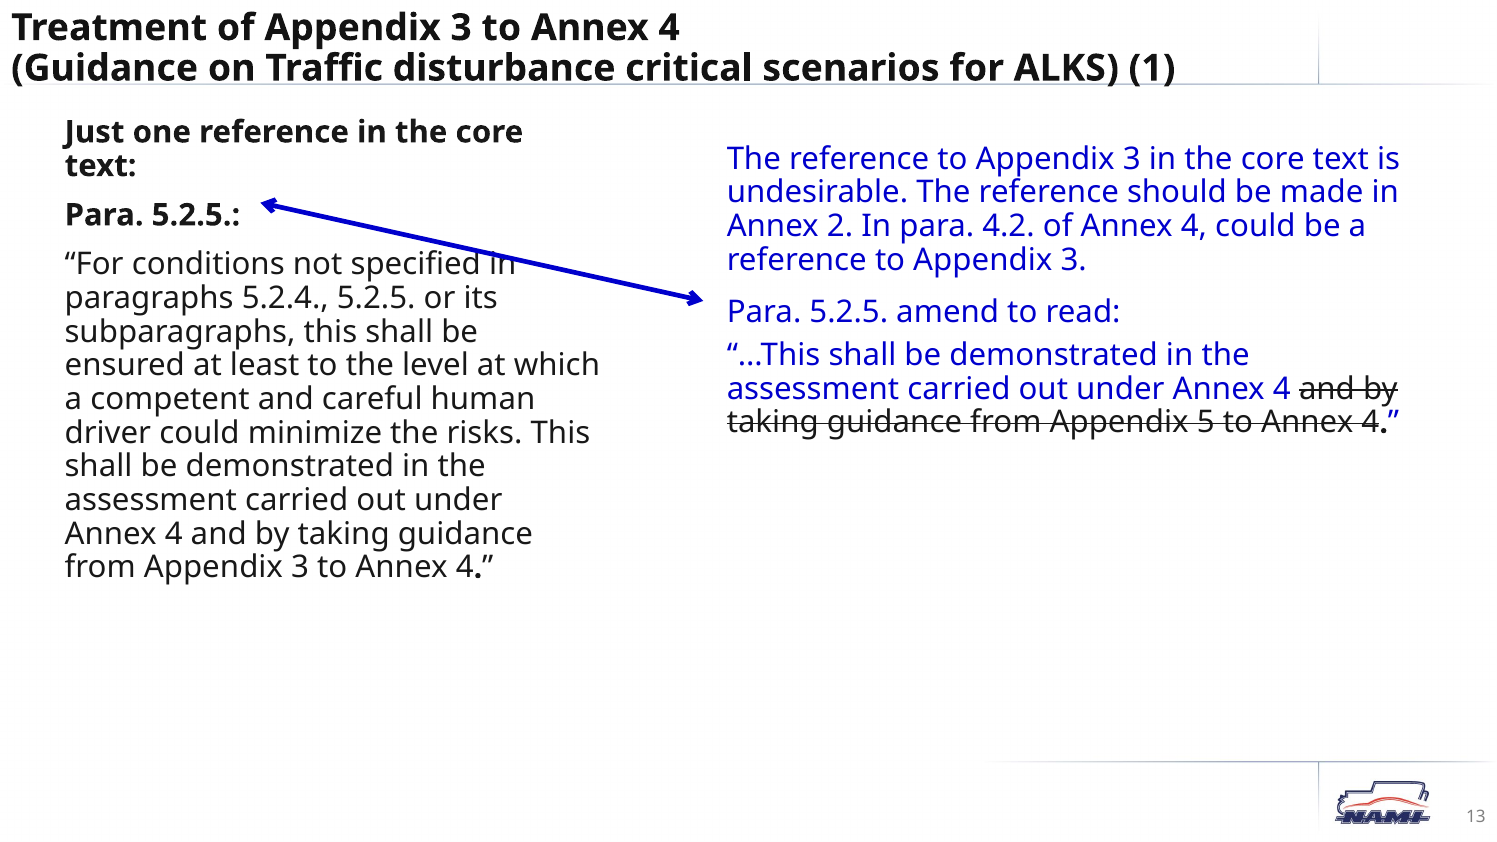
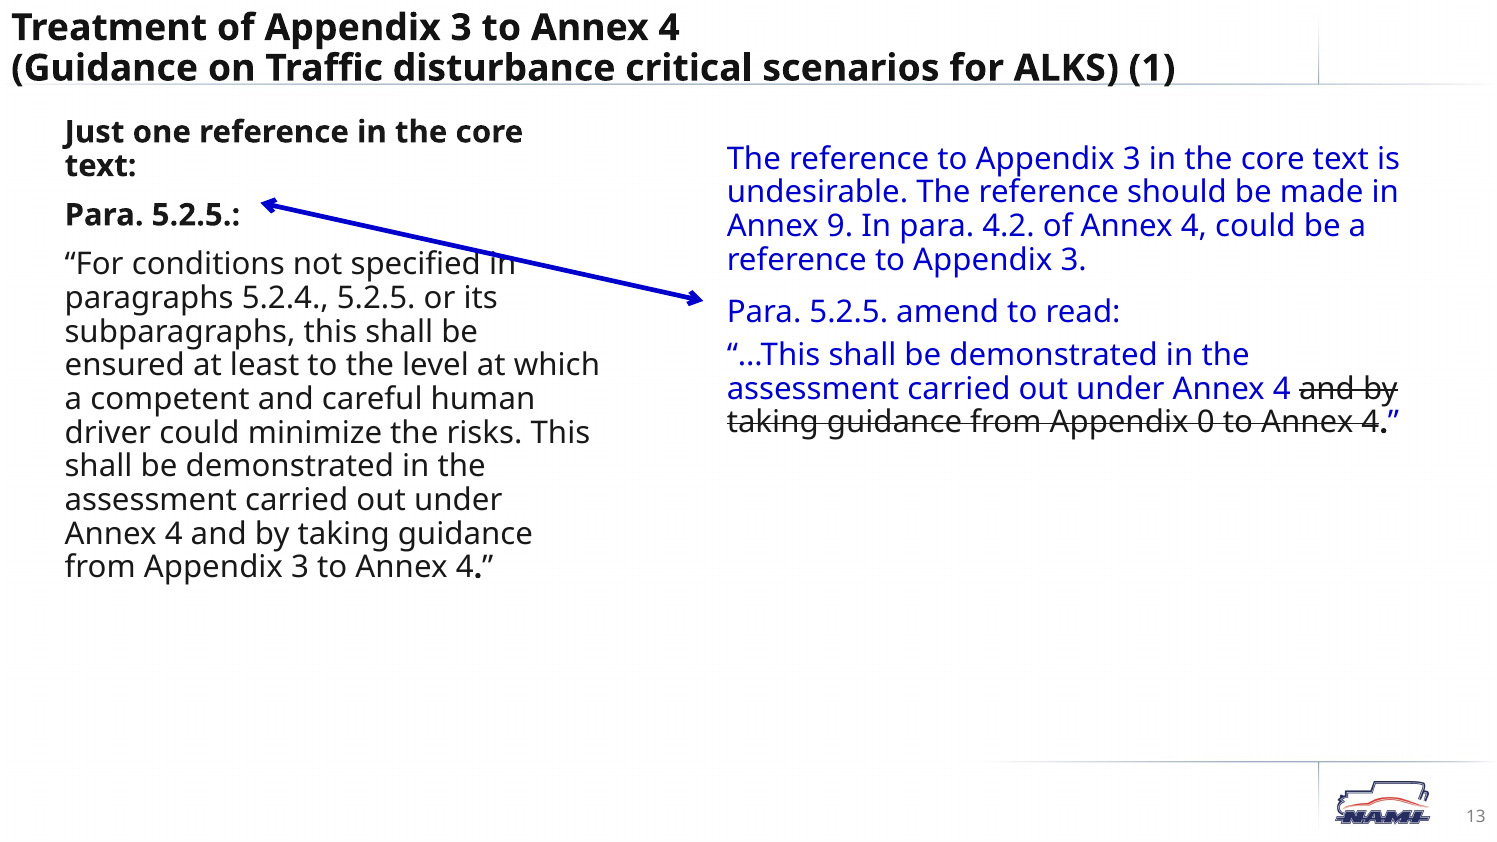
2: 2 -> 9 (840, 226)
5: 5 -> 0 (1206, 423)
